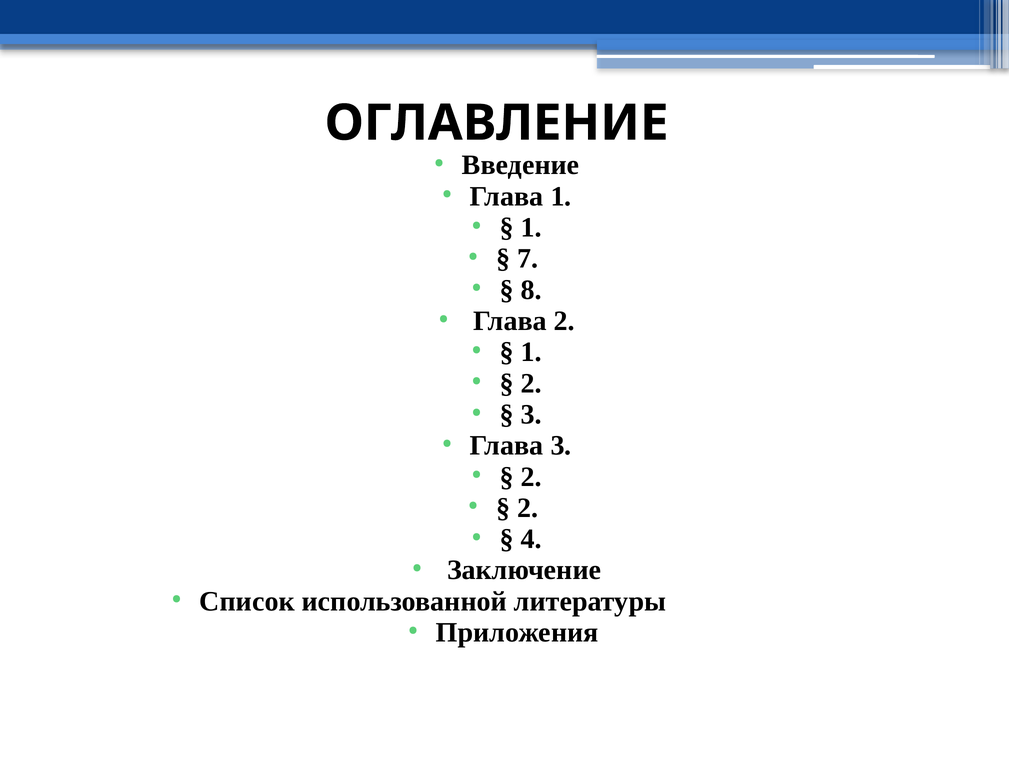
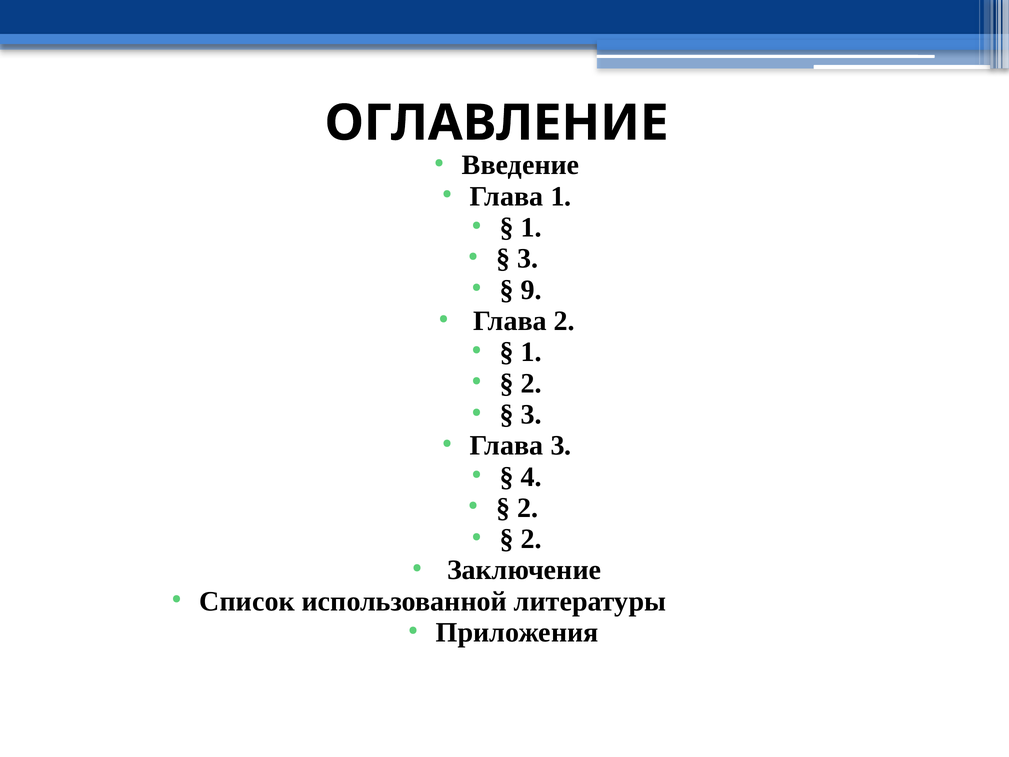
7: 7 -> 3 (528, 259)
8: 8 -> 9 (531, 290)
2: 2 -> 4 (531, 477)
4: 4 -> 2 (531, 539)
